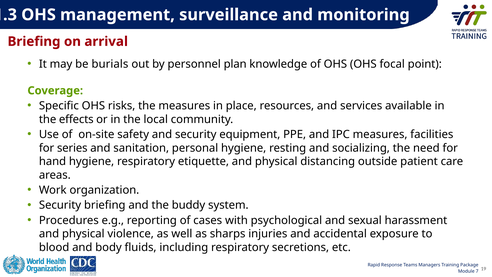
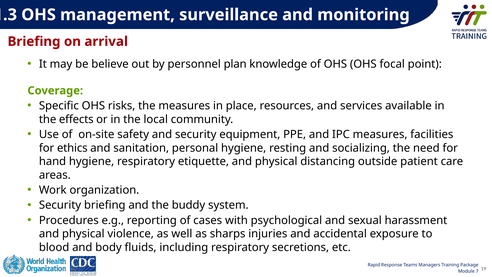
burials: burials -> believe (110, 64)
series: series -> ethics (72, 148)
